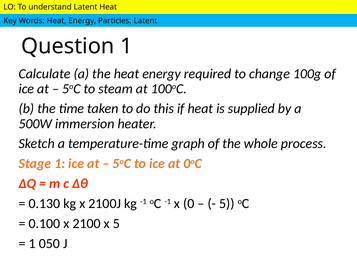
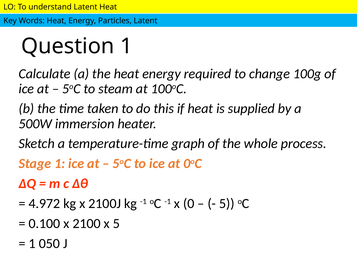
0.130: 0.130 -> 4.972 (44, 203)
